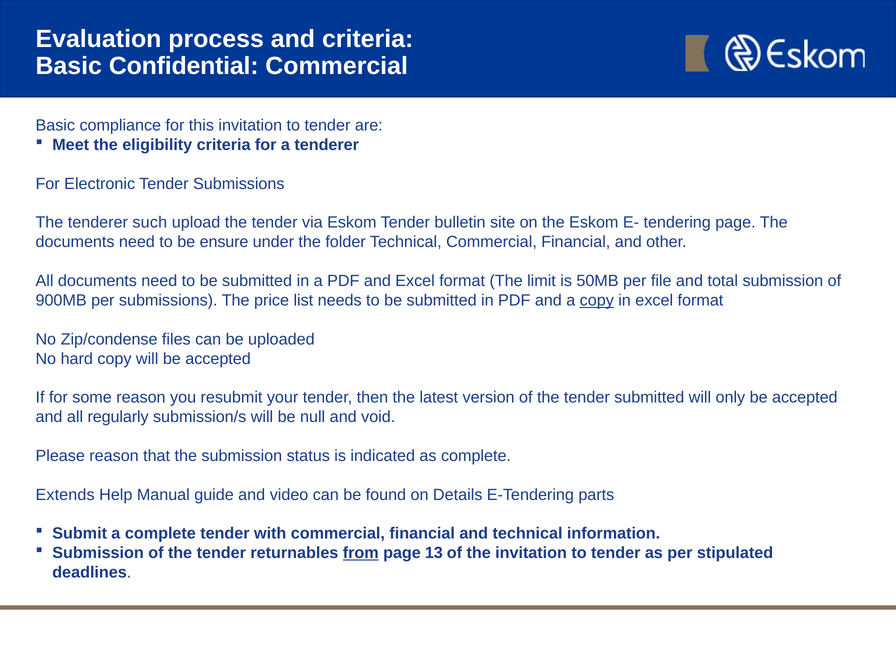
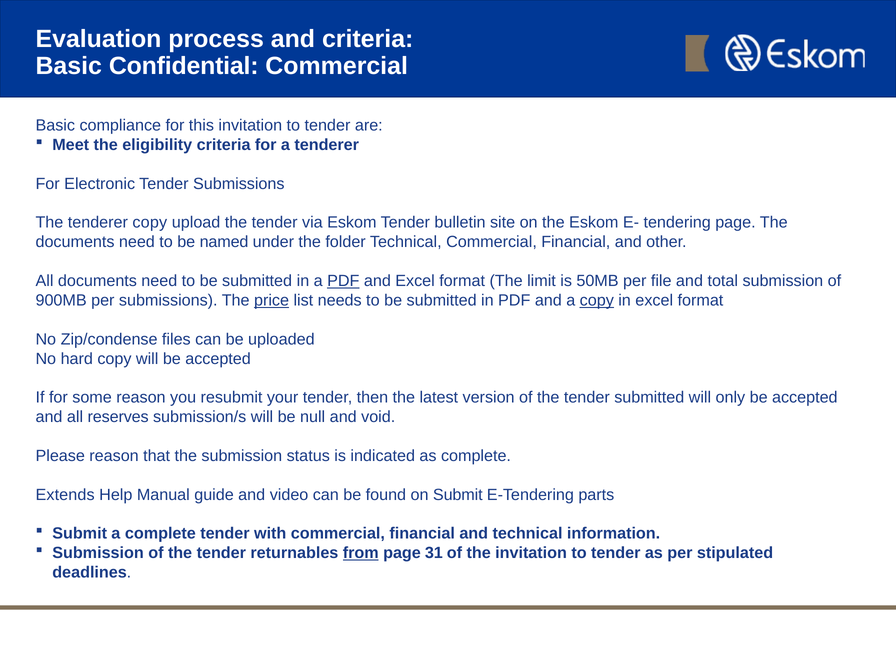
tenderer such: such -> copy (150, 223)
ensure: ensure -> named (224, 242)
PDF underline: none -> present (343, 281)
price underline: none -> present (272, 300)
regularly: regularly -> reserves (118, 417)
on Details: Details -> Submit (458, 495)
13: 13 -> 31 (434, 553)
